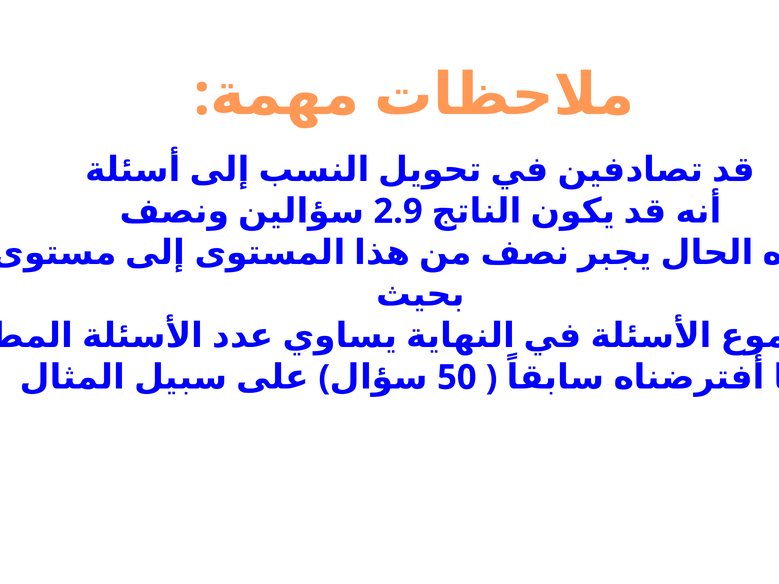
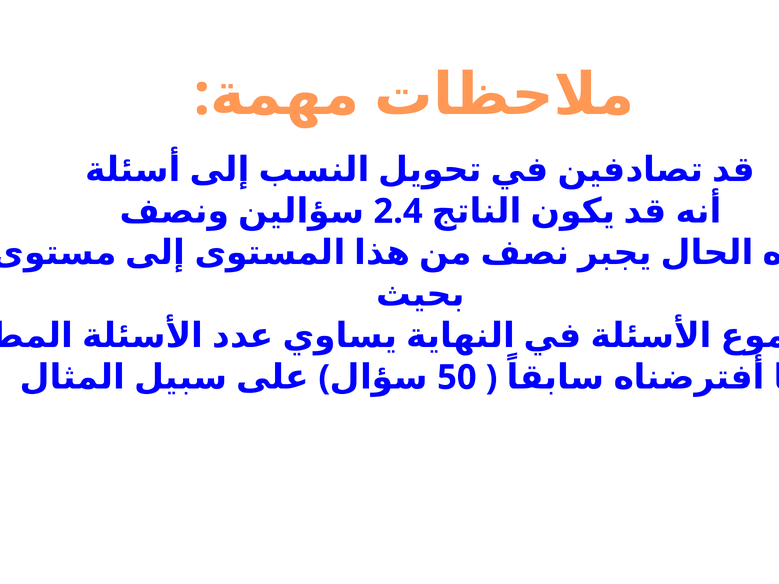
2.9: 2.9 -> 2.4 (398, 211)
